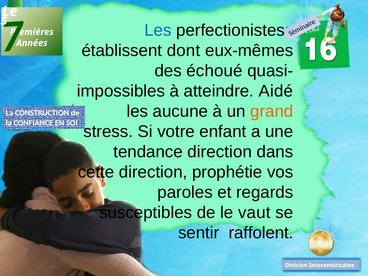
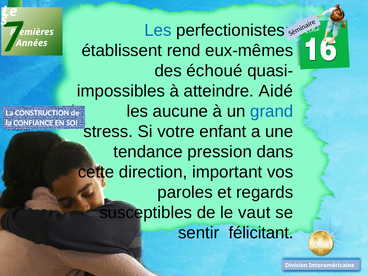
dont: dont -> rend (184, 51)
grand colour: orange -> blue (272, 111)
tendance direction: direction -> pression (220, 152)
prophétie: prophétie -> important (227, 172)
raffolent: raffolent -> félicitant (261, 233)
